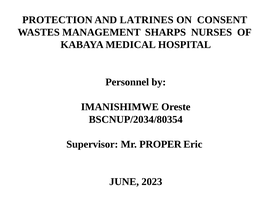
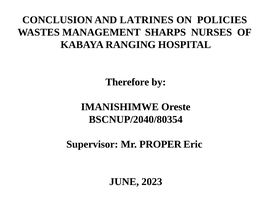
PROTECTION: PROTECTION -> CONCLUSION (57, 20)
CONSENT: CONSENT -> POLICIES (222, 20)
MEDICAL: MEDICAL -> RANGING (131, 45)
Personnel: Personnel -> Therefore (127, 82)
BSCNUP/2034/80354: BSCNUP/2034/80354 -> BSCNUP/2040/80354 (136, 120)
